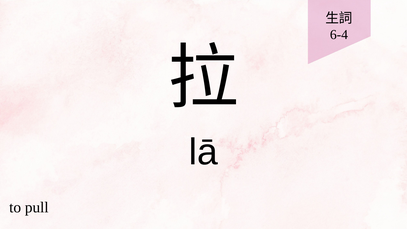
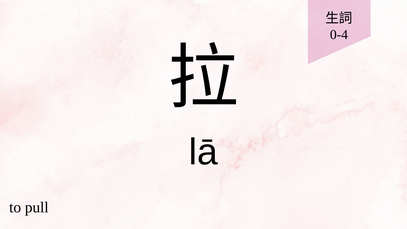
6-4: 6-4 -> 0-4 (339, 35)
